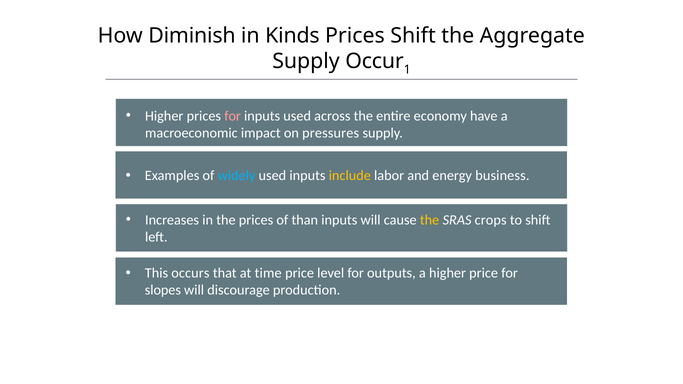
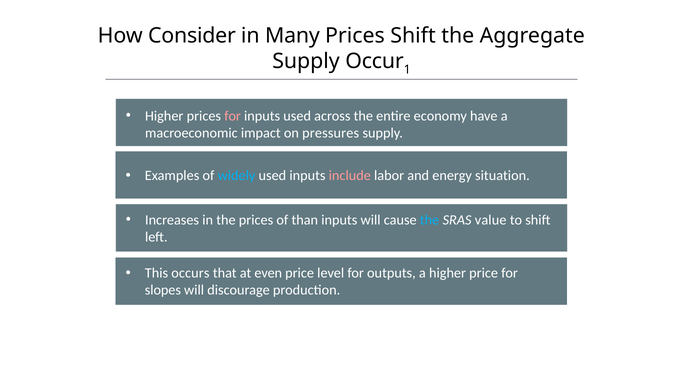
Diminish: Diminish -> Consider (192, 36)
Kinds: Kinds -> Many (292, 36)
include colour: yellow -> pink (350, 176)
business: business -> situation (502, 176)
the colour: yellow -> light blue (430, 220)
crops: crops -> value (491, 220)
time: time -> even (268, 273)
